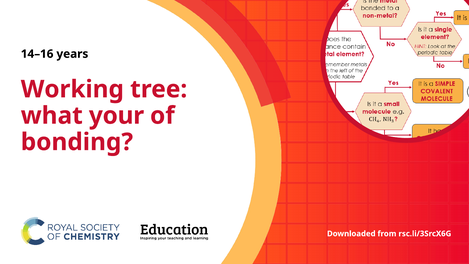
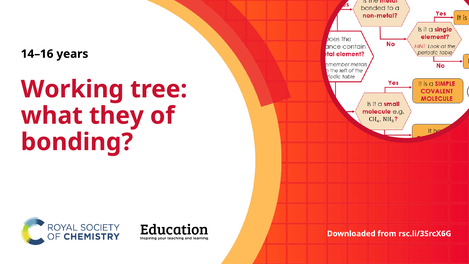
your: your -> they (116, 116)
